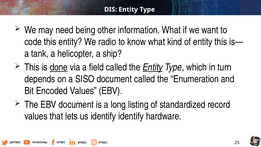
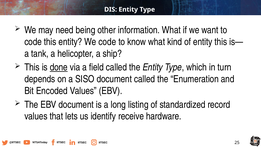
We radio: radio -> code (107, 42)
Entity underline: present -> none (153, 67)
identify identify: identify -> receive (131, 116)
